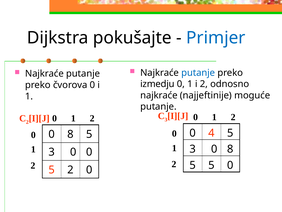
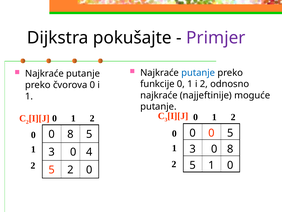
Primjer colour: blue -> purple (216, 38)
izmedju: izmedju -> funkcije (157, 84)
4: 4 -> 0 (212, 133)
0: 0 -> 4 (89, 152)
5 5: 5 -> 1 (212, 165)
